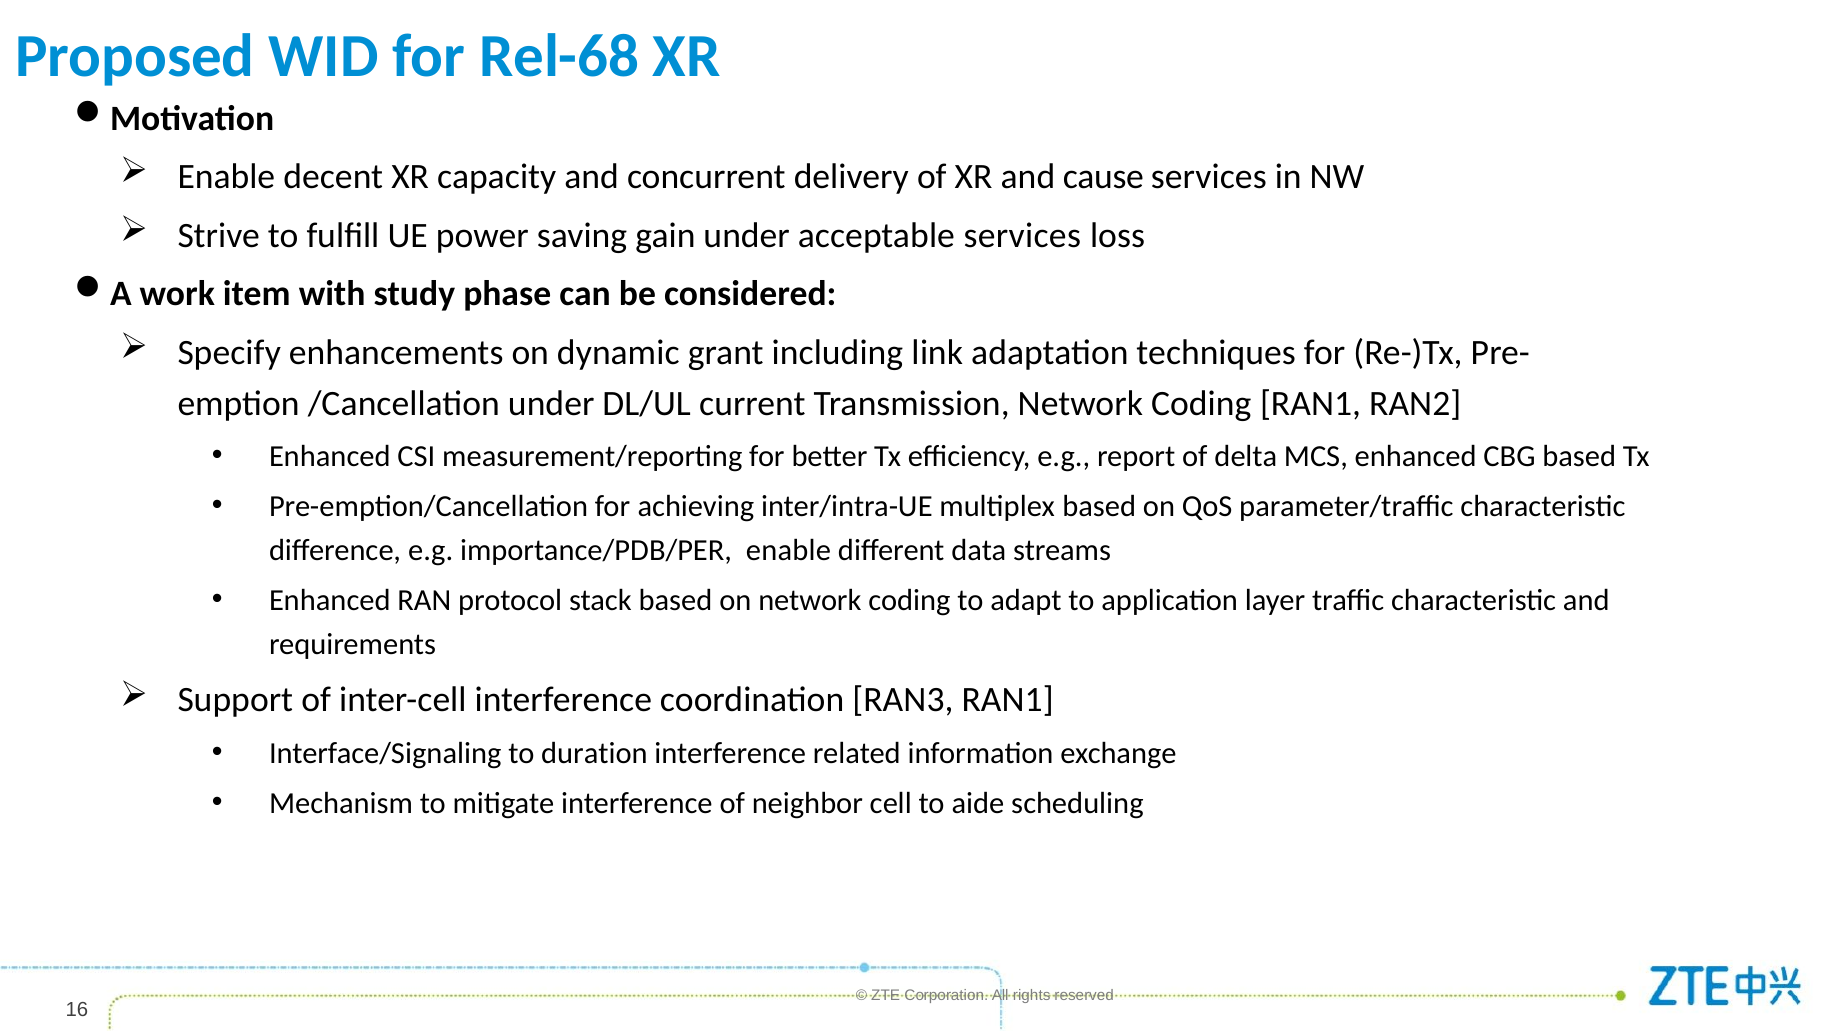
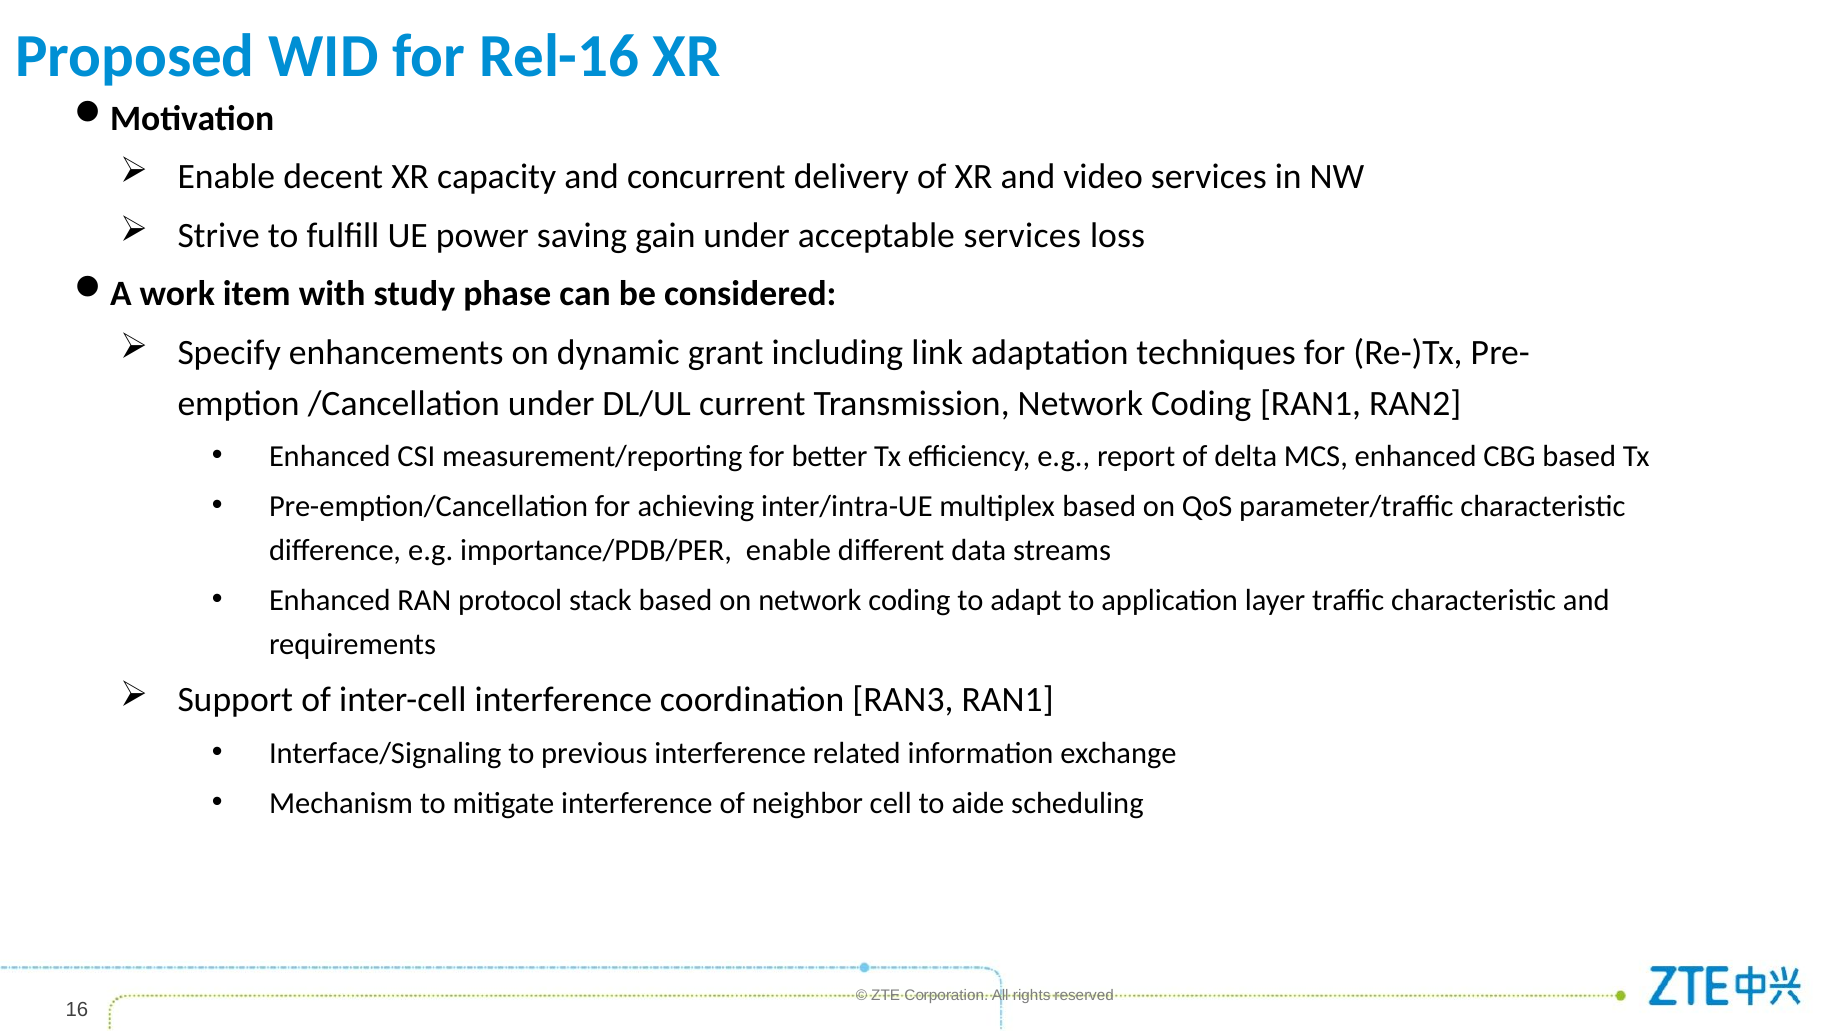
Rel-68: Rel-68 -> Rel-16 (559, 57)
cause: cause -> video (1103, 177)
duration: duration -> previous (594, 753)
